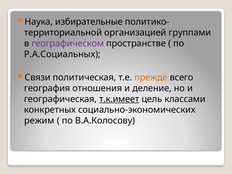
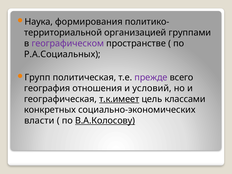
избирательные: избирательные -> формирования (89, 22)
Связи: Связи -> Групп (37, 77)
прежде colour: orange -> purple (151, 77)
деление: деление -> условий (152, 88)
режим: режим -> власти (39, 121)
В.А.Колосову underline: none -> present (105, 121)
